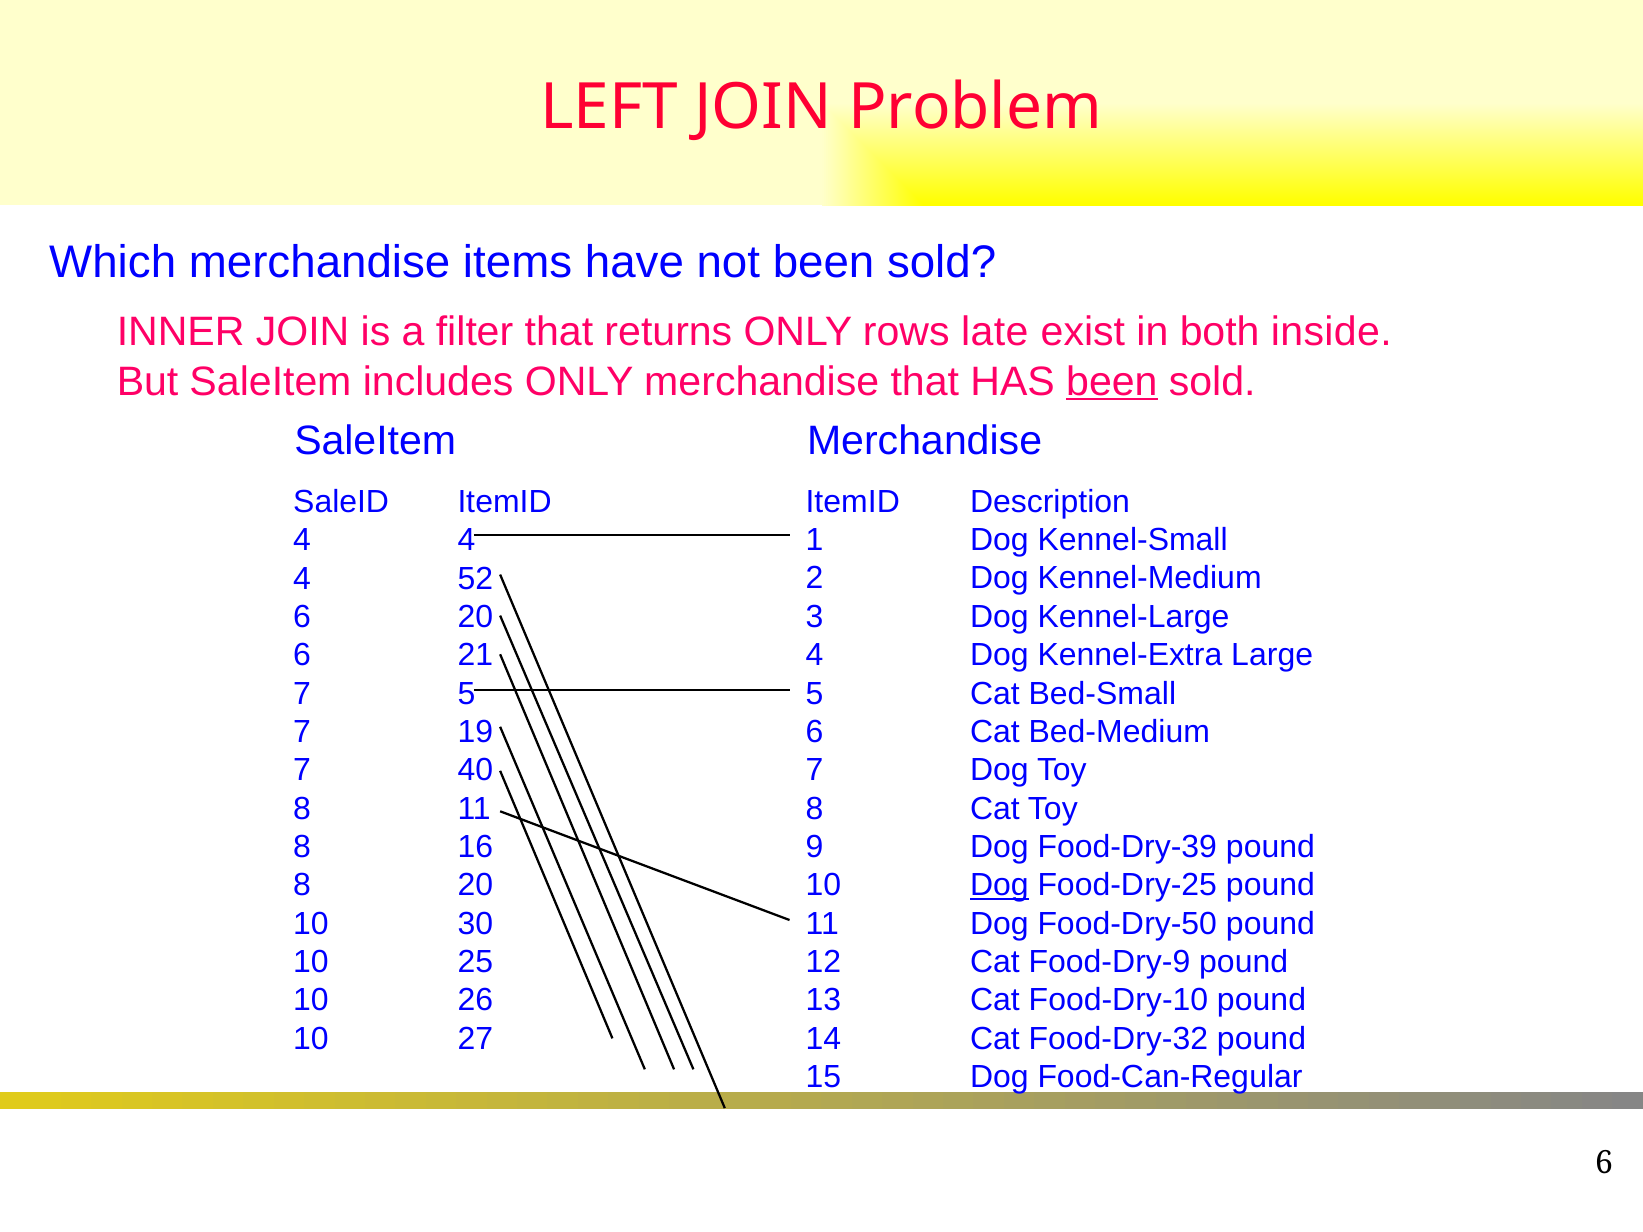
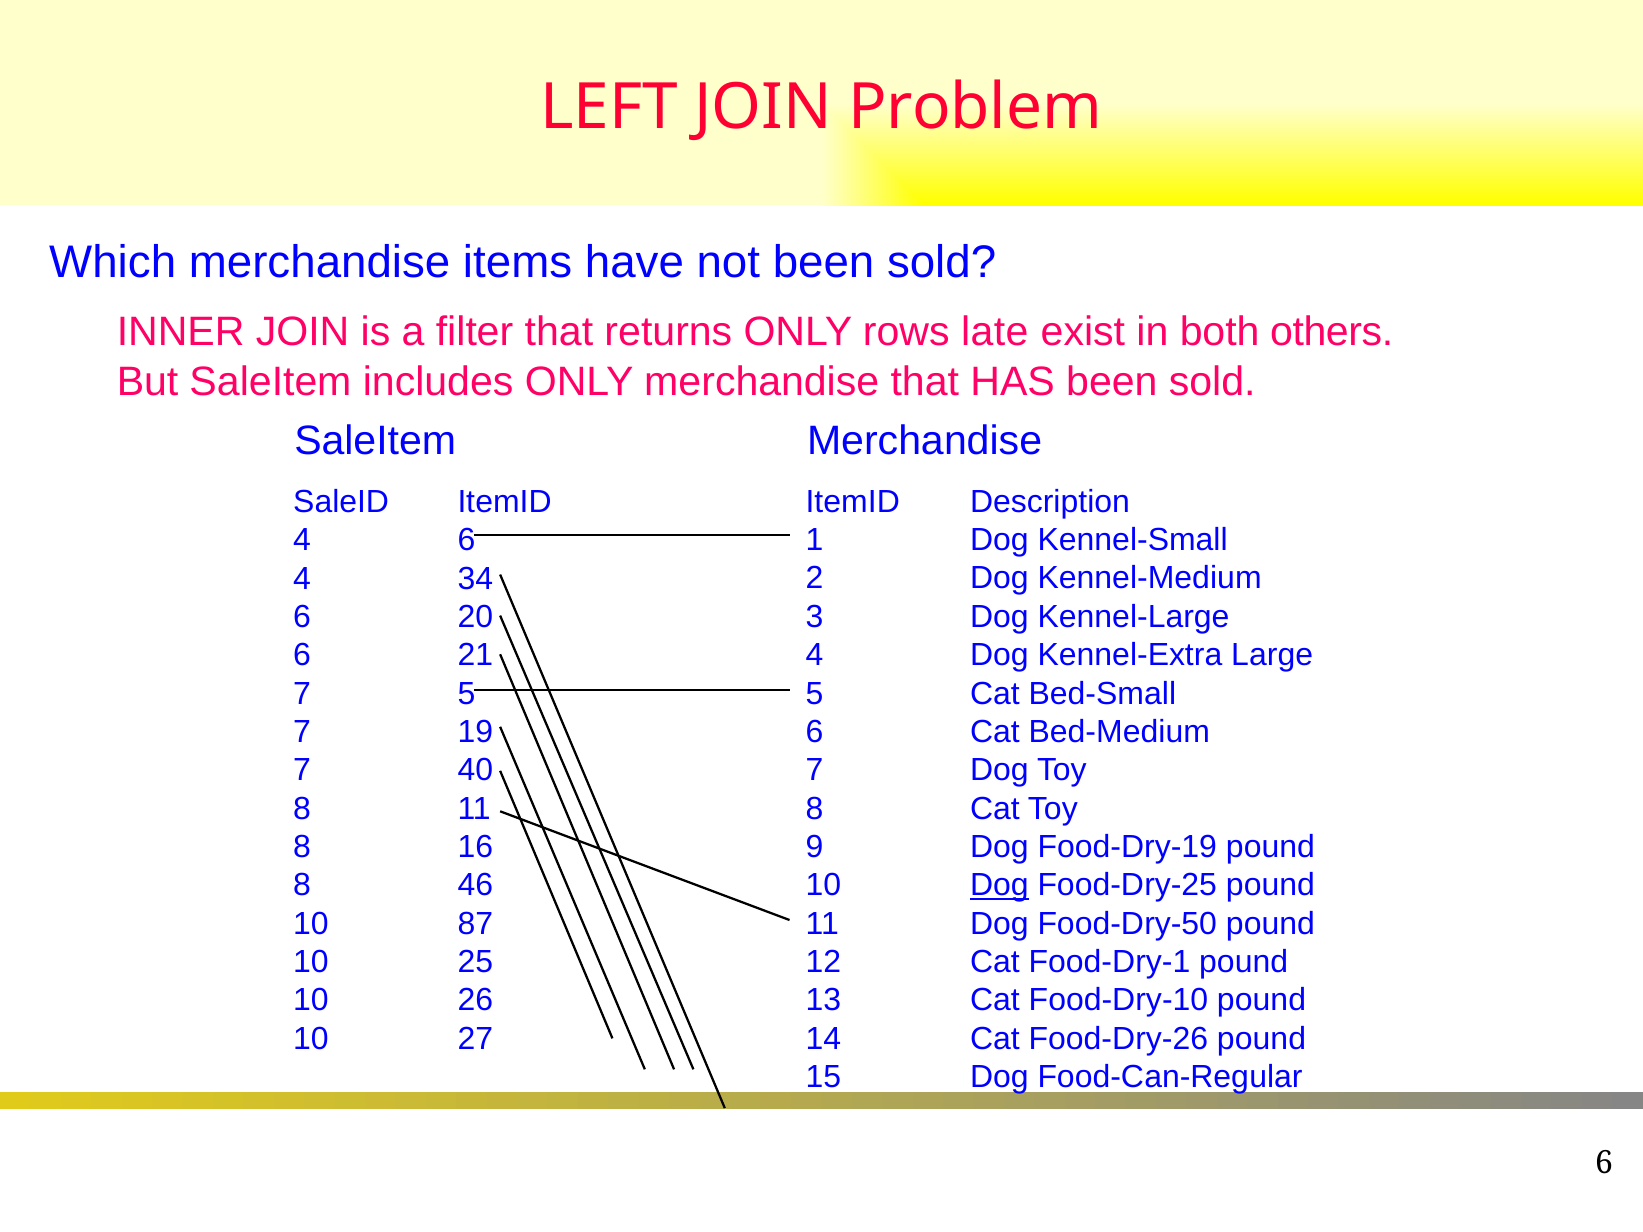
inside: inside -> others (1332, 332)
been underline: present -> none (1112, 382)
4: 4 -> 6 (466, 540)
52: 52 -> 34 (475, 579)
Food-Dry-39: Food-Dry-39 -> Food-Dry-19 (1127, 847)
8 20: 20 -> 46 (475, 885)
30: 30 -> 87 (475, 924)
Food-Dry-9: Food-Dry-9 -> Food-Dry-1 (1109, 962)
Food-Dry-32: Food-Dry-32 -> Food-Dry-26 (1118, 1039)
